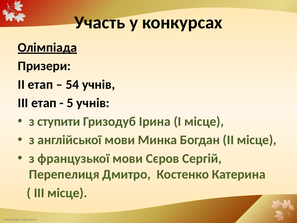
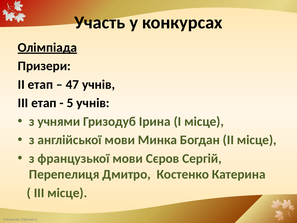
54: 54 -> 47 (72, 84)
ступити: ступити -> учнями (59, 121)
